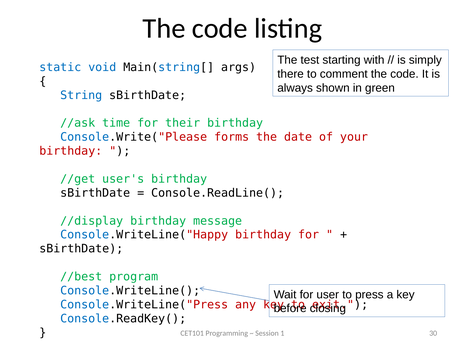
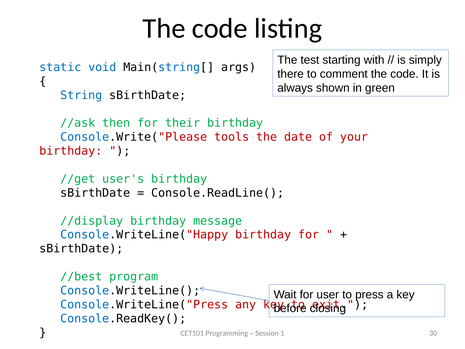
time: time -> then (116, 123)
forms: forms -> tools (232, 137)
